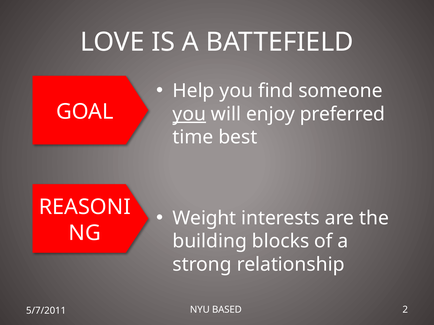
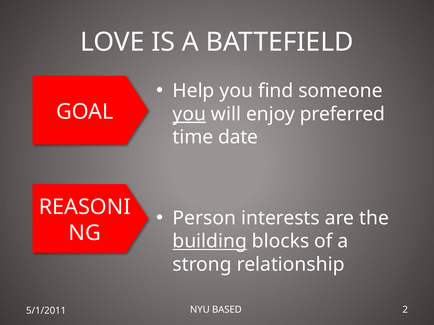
best: best -> date (238, 137)
Weight: Weight -> Person (204, 218)
building underline: none -> present (210, 242)
5/7/2011: 5/7/2011 -> 5/1/2011 (46, 311)
